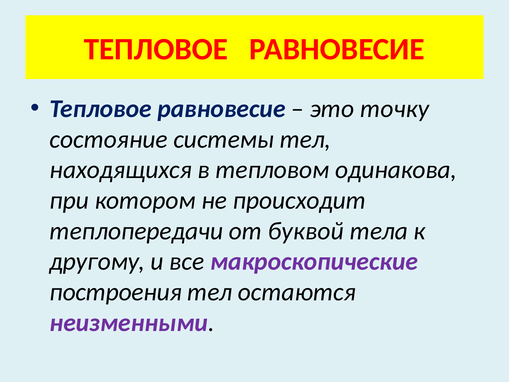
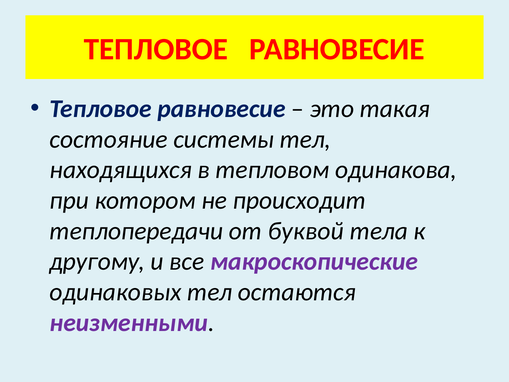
точку: точку -> такая (395, 109)
построения: построения -> одинаковых (116, 292)
